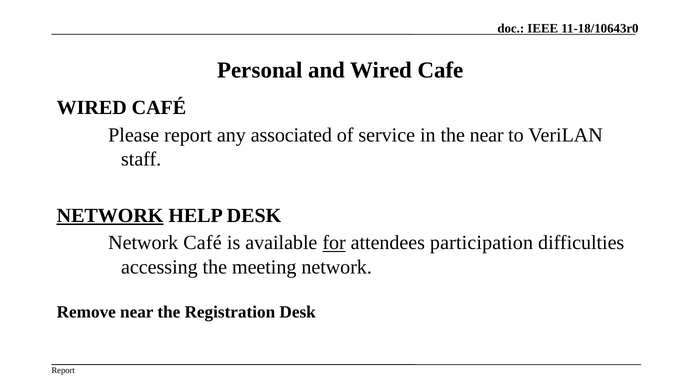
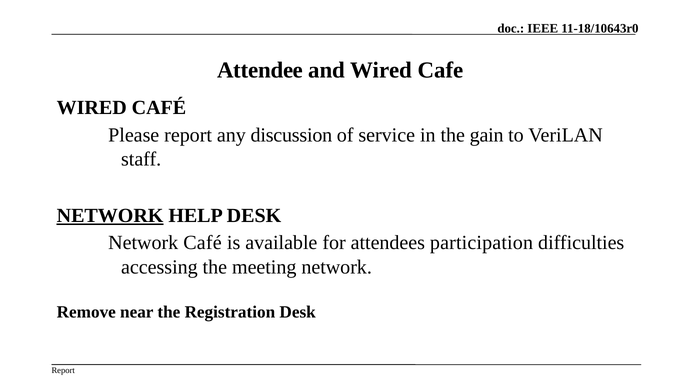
Personal: Personal -> Attendee (260, 70)
associated: associated -> discussion (291, 135)
the near: near -> gain (487, 135)
for underline: present -> none (334, 243)
